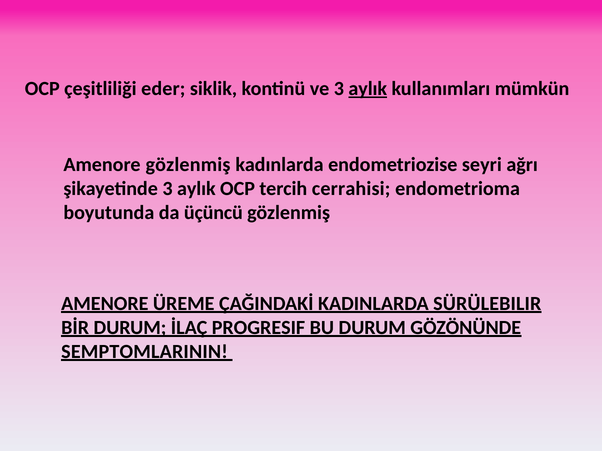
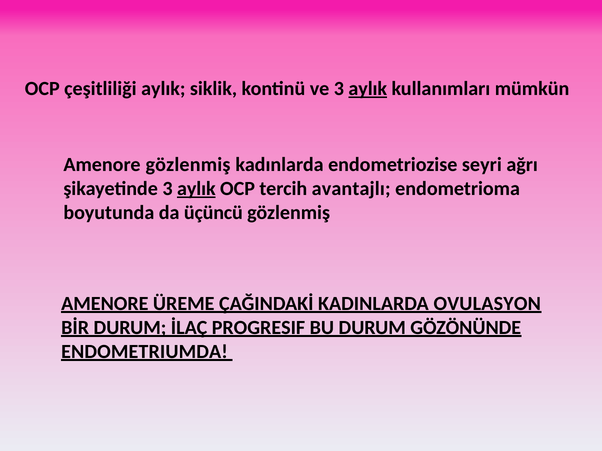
çeşitliliği eder: eder -> aylık (163, 89)
aylık underline: none -> present (196, 189)
cerrahisi: cerrahisi -> avantajlı (351, 189)
SÜRÜLEBILIR: SÜRÜLEBILIR -> OVULASYON (487, 304)
SEMPTOMLARININ: SEMPTOMLARININ -> ENDOMETRIUMDA (145, 352)
